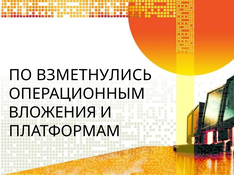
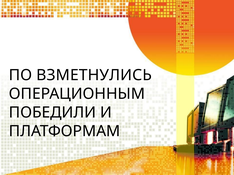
ВЛОЖЕНИЯ: ВЛОЖЕНИЯ -> ПОБЕДИЛИ (52, 113)
